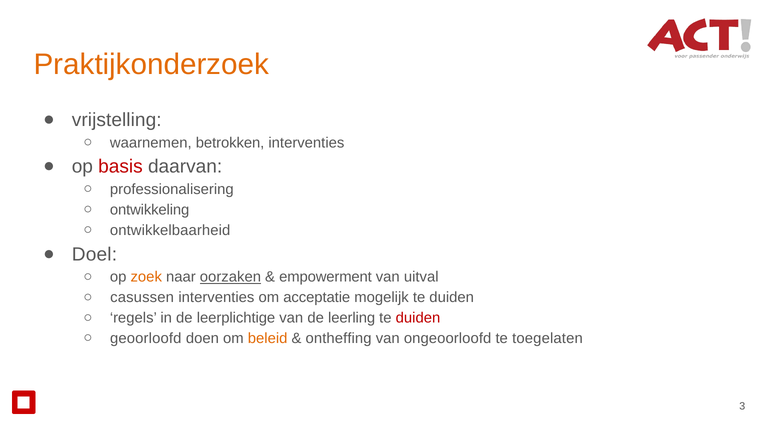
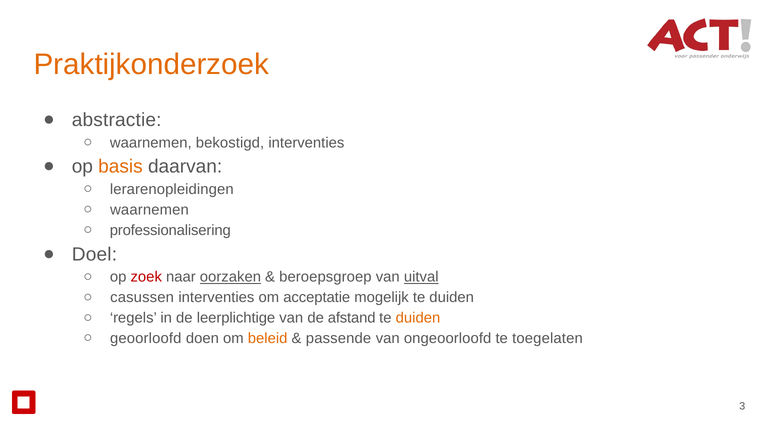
vrijstelling: vrijstelling -> abstractie (117, 120)
betrokken: betrokken -> bekostigd (230, 143)
basis colour: red -> orange (120, 167)
professionalisering: professionalisering -> lerarenopleidingen (172, 189)
ontwikkeling: ontwikkeling -> waarnemen (149, 210)
ontwikkelbaarheid: ontwikkelbaarheid -> professionalisering (170, 230)
zoek colour: orange -> red (146, 277)
empowerment: empowerment -> beroepsgroep (325, 277)
uitval underline: none -> present (421, 277)
leerling: leerling -> afstand (352, 318)
duiden colour: red -> orange (418, 318)
ontheffing: ontheffing -> passende (339, 339)
